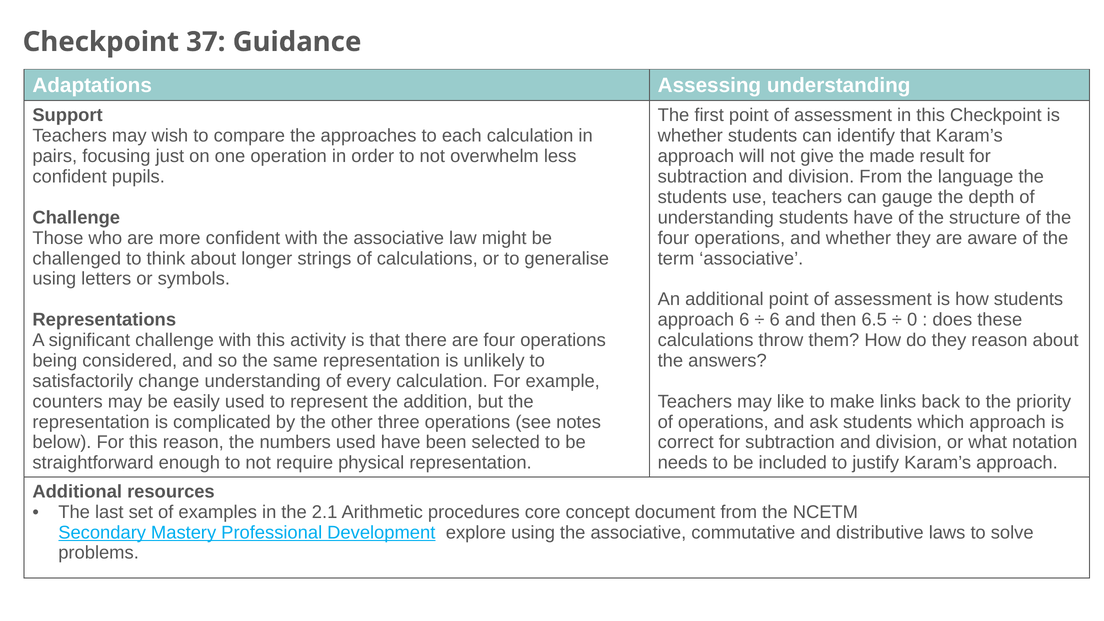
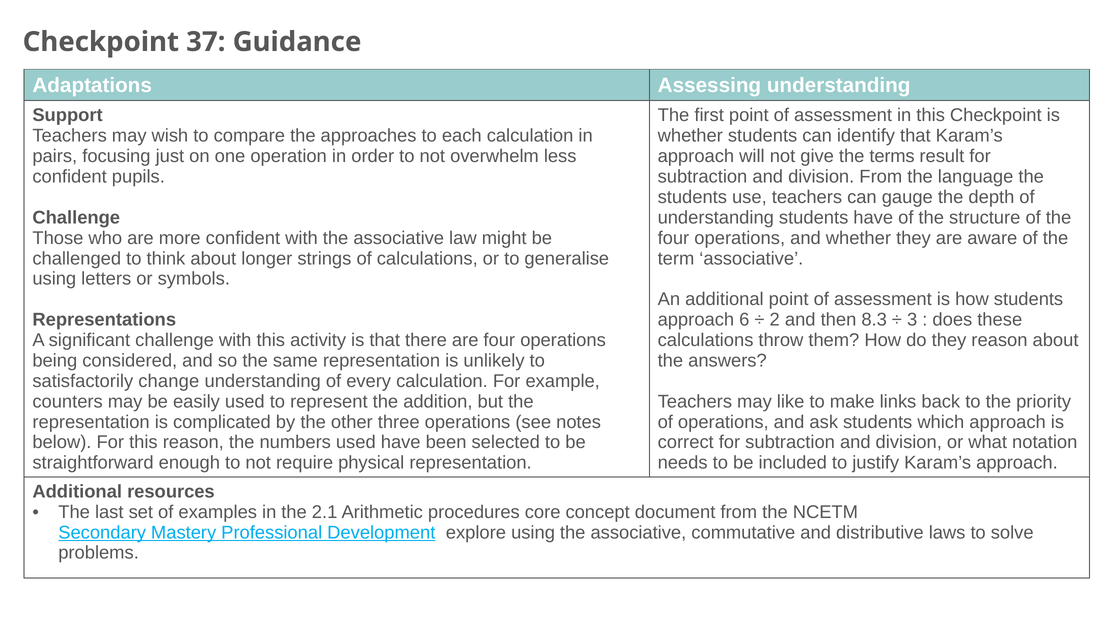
made: made -> terms (892, 156)
6: 6 -> 2 (775, 320)
6.5: 6.5 -> 8.3 (874, 320)
0: 0 -> 3 (912, 320)
